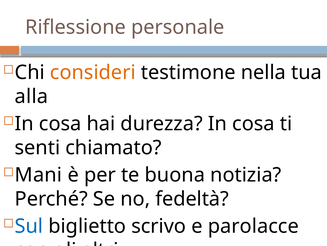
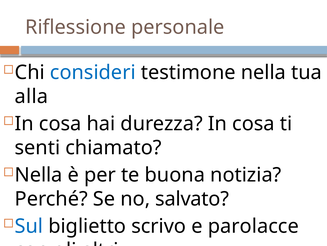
consideri colour: orange -> blue (93, 72)
Mani: Mani -> Nella (39, 174)
fedeltà: fedeltà -> salvato (192, 198)
